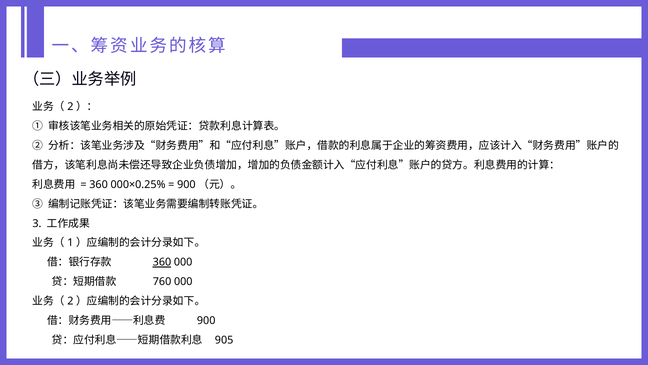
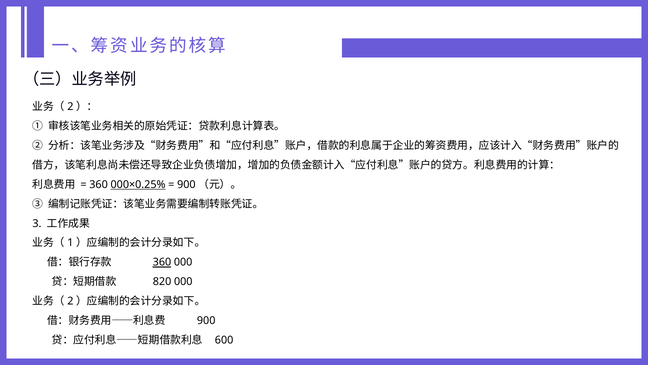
000×0.25% underline: none -> present (138, 184)
760: 760 -> 820 (162, 281)
905: 905 -> 600 (224, 340)
